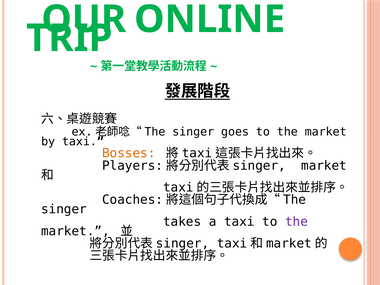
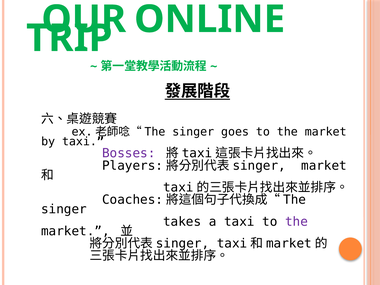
Bosses colour: orange -> purple (129, 153)
